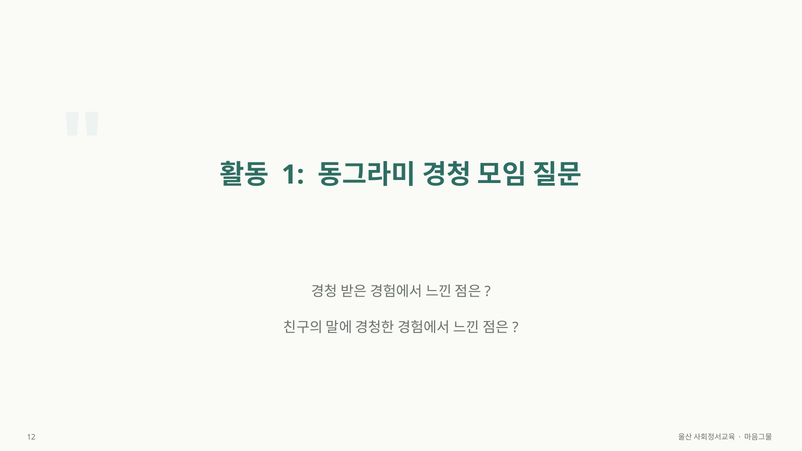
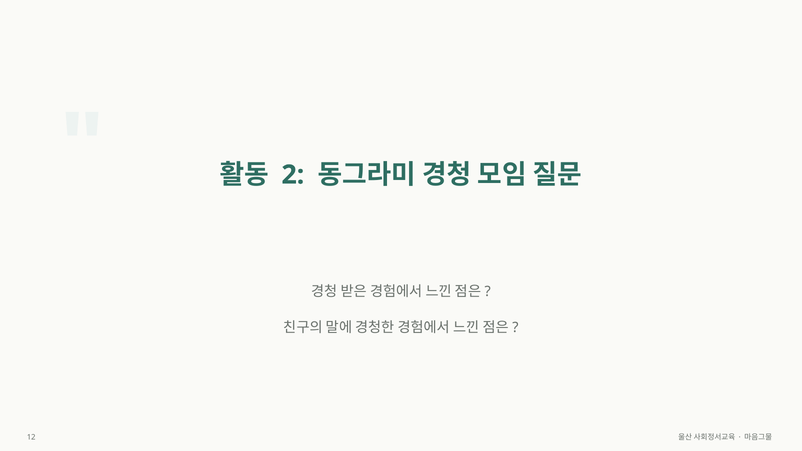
1: 1 -> 2 (293, 175)
